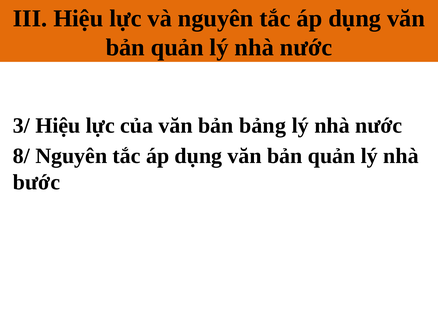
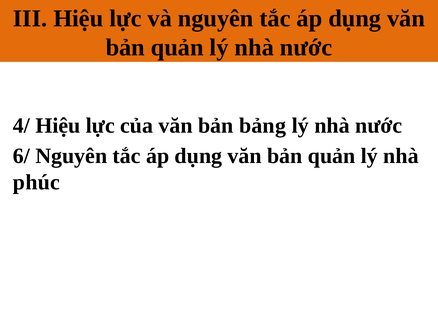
3/: 3/ -> 4/ (21, 126)
8/: 8/ -> 6/ (21, 156)
bước: bước -> phúc (36, 183)
